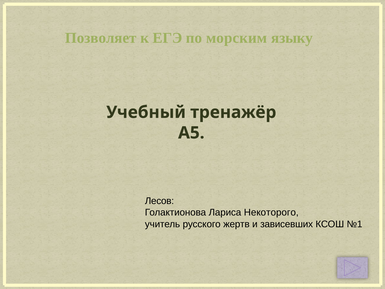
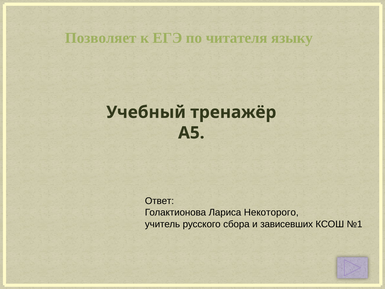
морским: морским -> читателя (237, 38)
Лесов: Лесов -> Ответ (159, 201)
жертв: жертв -> сбора (236, 224)
